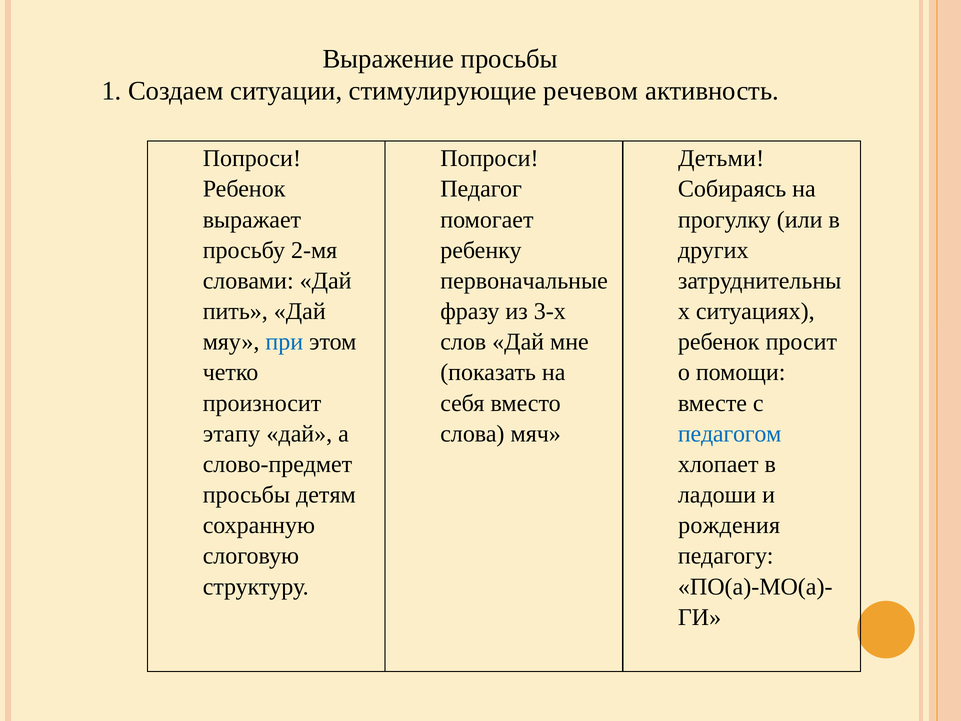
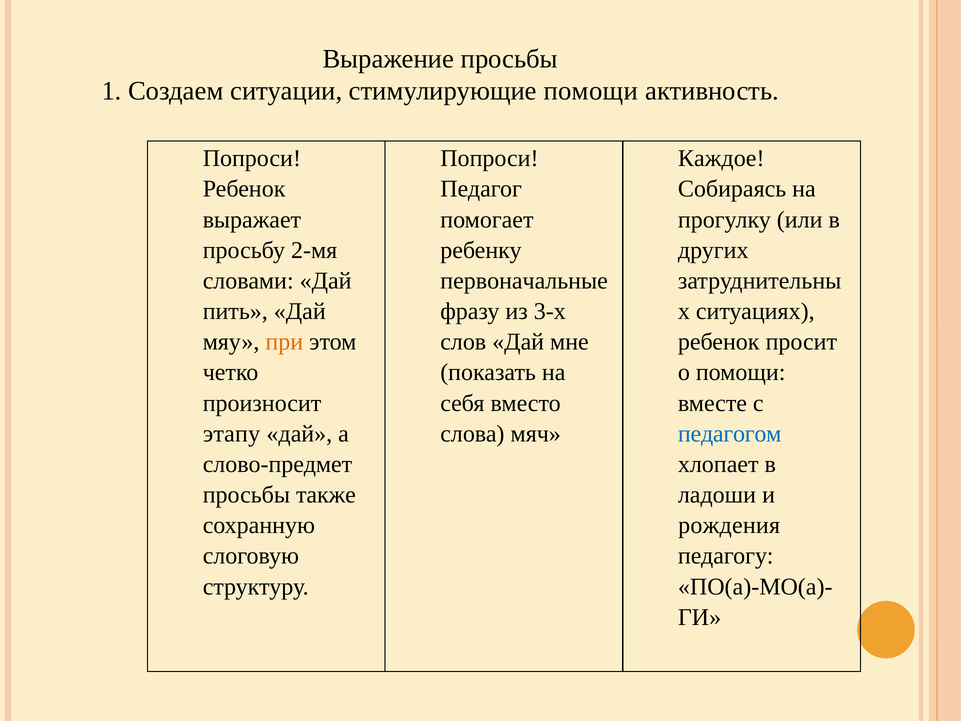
стимулирующие речевом: речевом -> помощи (591, 91)
Детьми: Детьми -> Каждое (721, 158)
при colour: blue -> orange (284, 342)
детям: детям -> также (326, 495)
